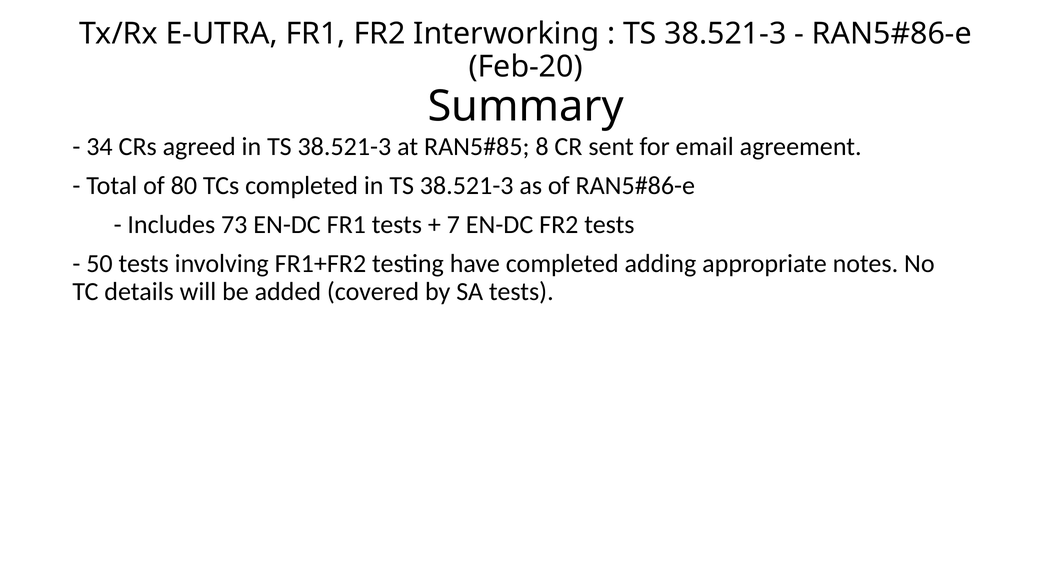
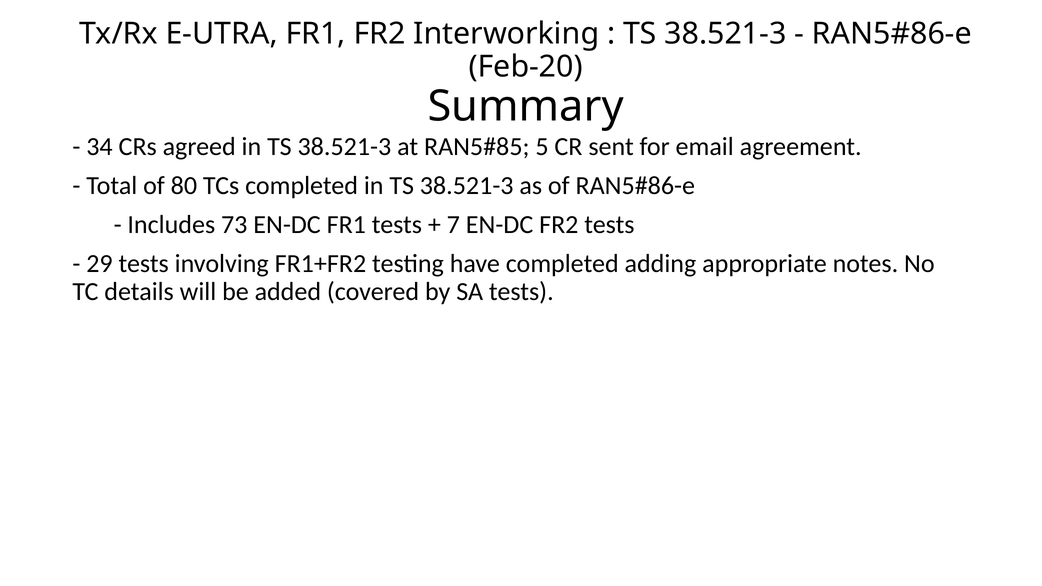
8: 8 -> 5 (542, 147)
50: 50 -> 29 (99, 264)
